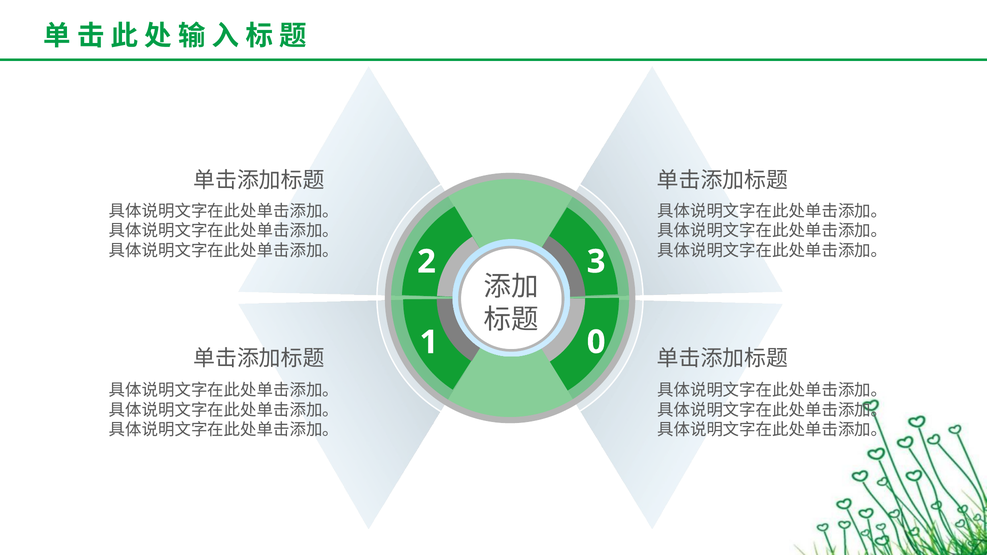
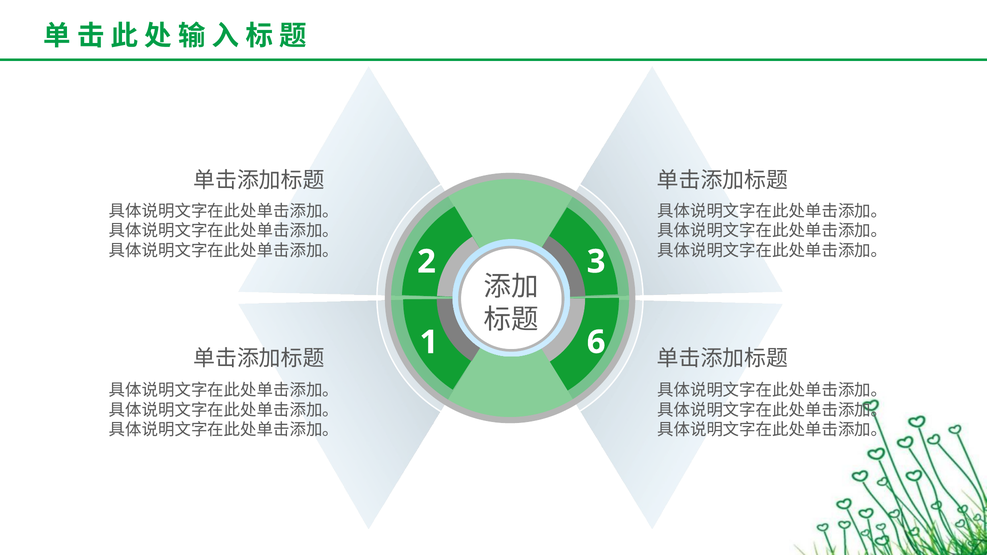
0: 0 -> 6 (596, 342)
